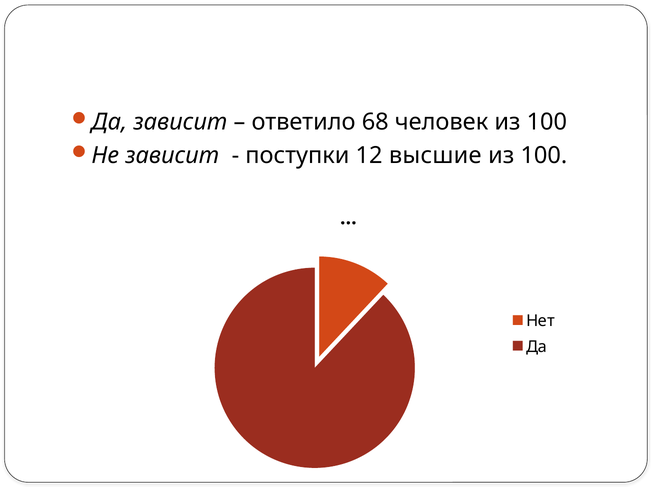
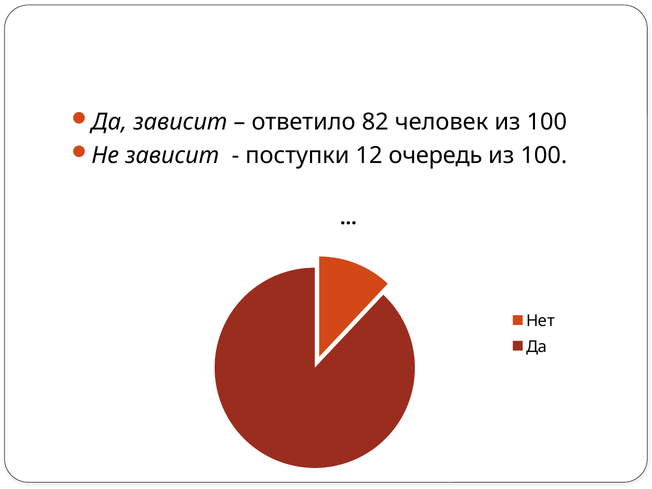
68: 68 -> 82 (375, 122)
высшие: высшие -> очередь (435, 156)
